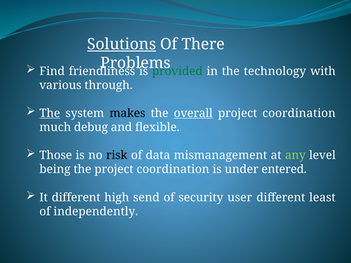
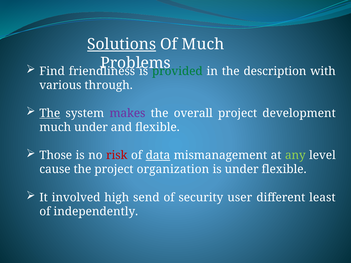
Of There: There -> Much (203, 44)
technology: technology -> description (275, 71)
makes colour: black -> purple (127, 113)
overall underline: present -> none (193, 113)
coordination: coordination -> development (299, 113)
much debug: debug -> under (91, 127)
risk colour: black -> red (117, 155)
data underline: none -> present (158, 155)
being: being -> cause (55, 170)
the project coordination: coordination -> organization (173, 170)
under entered: entered -> flexible (284, 170)
It different: different -> involved (76, 198)
